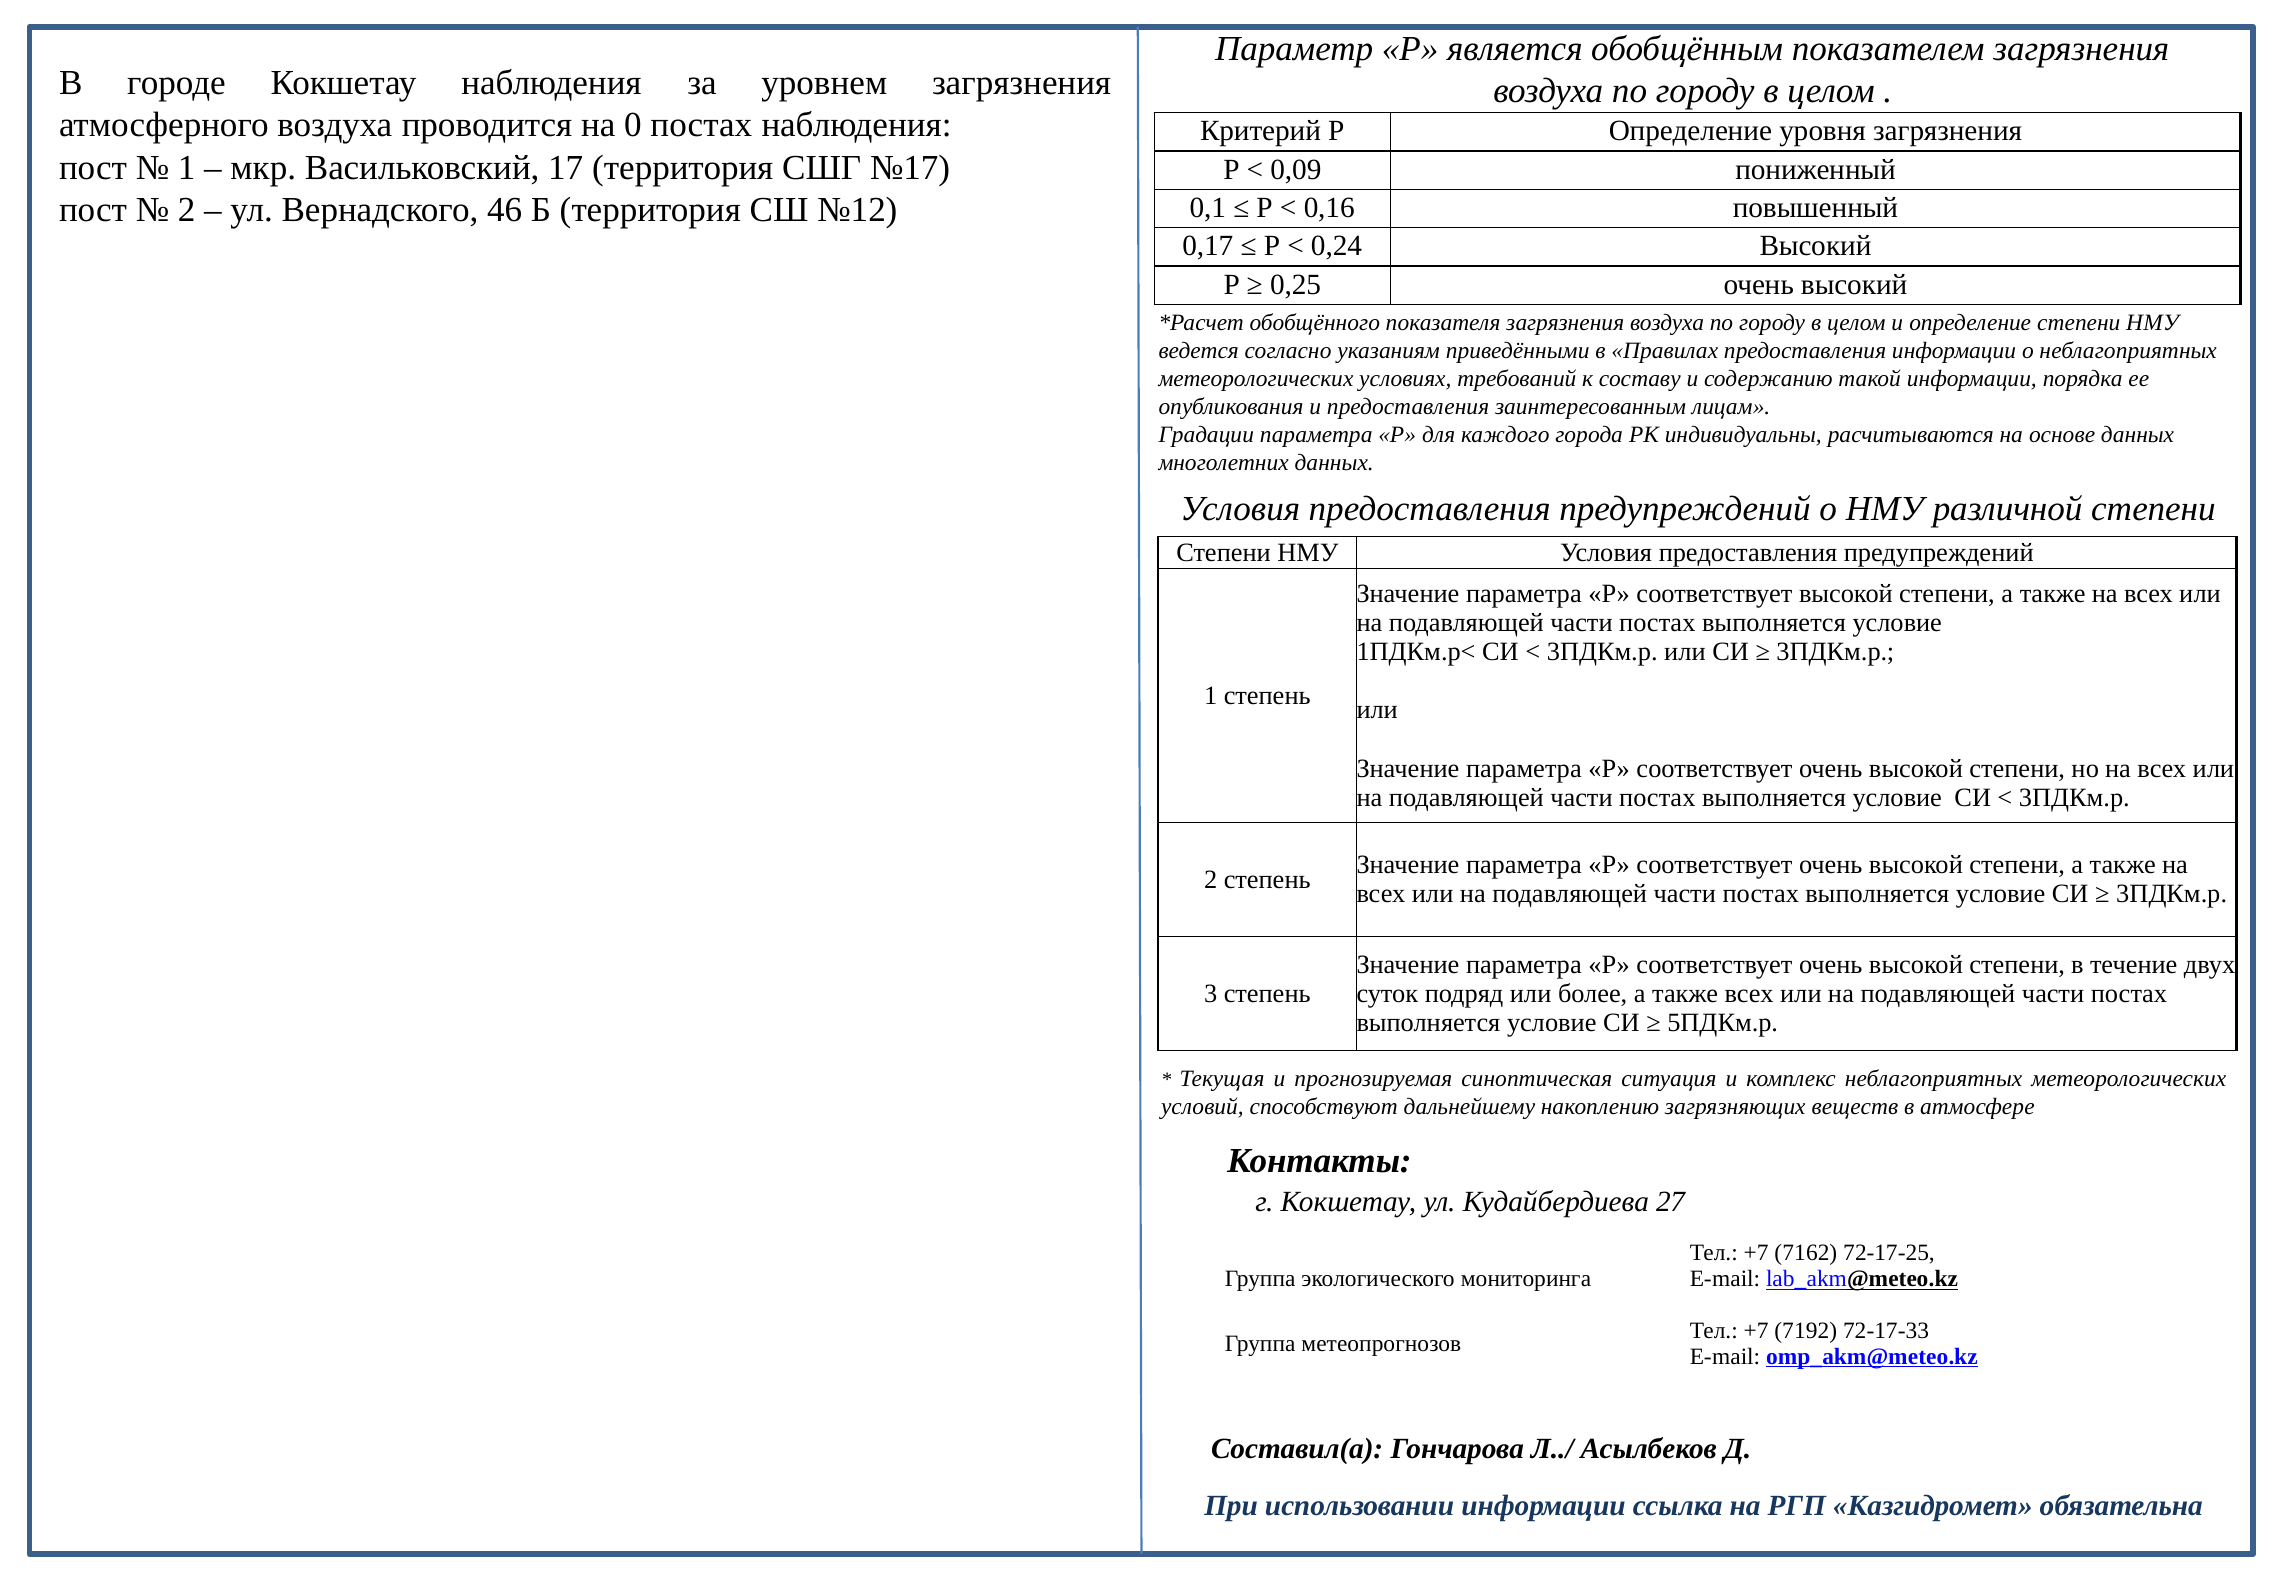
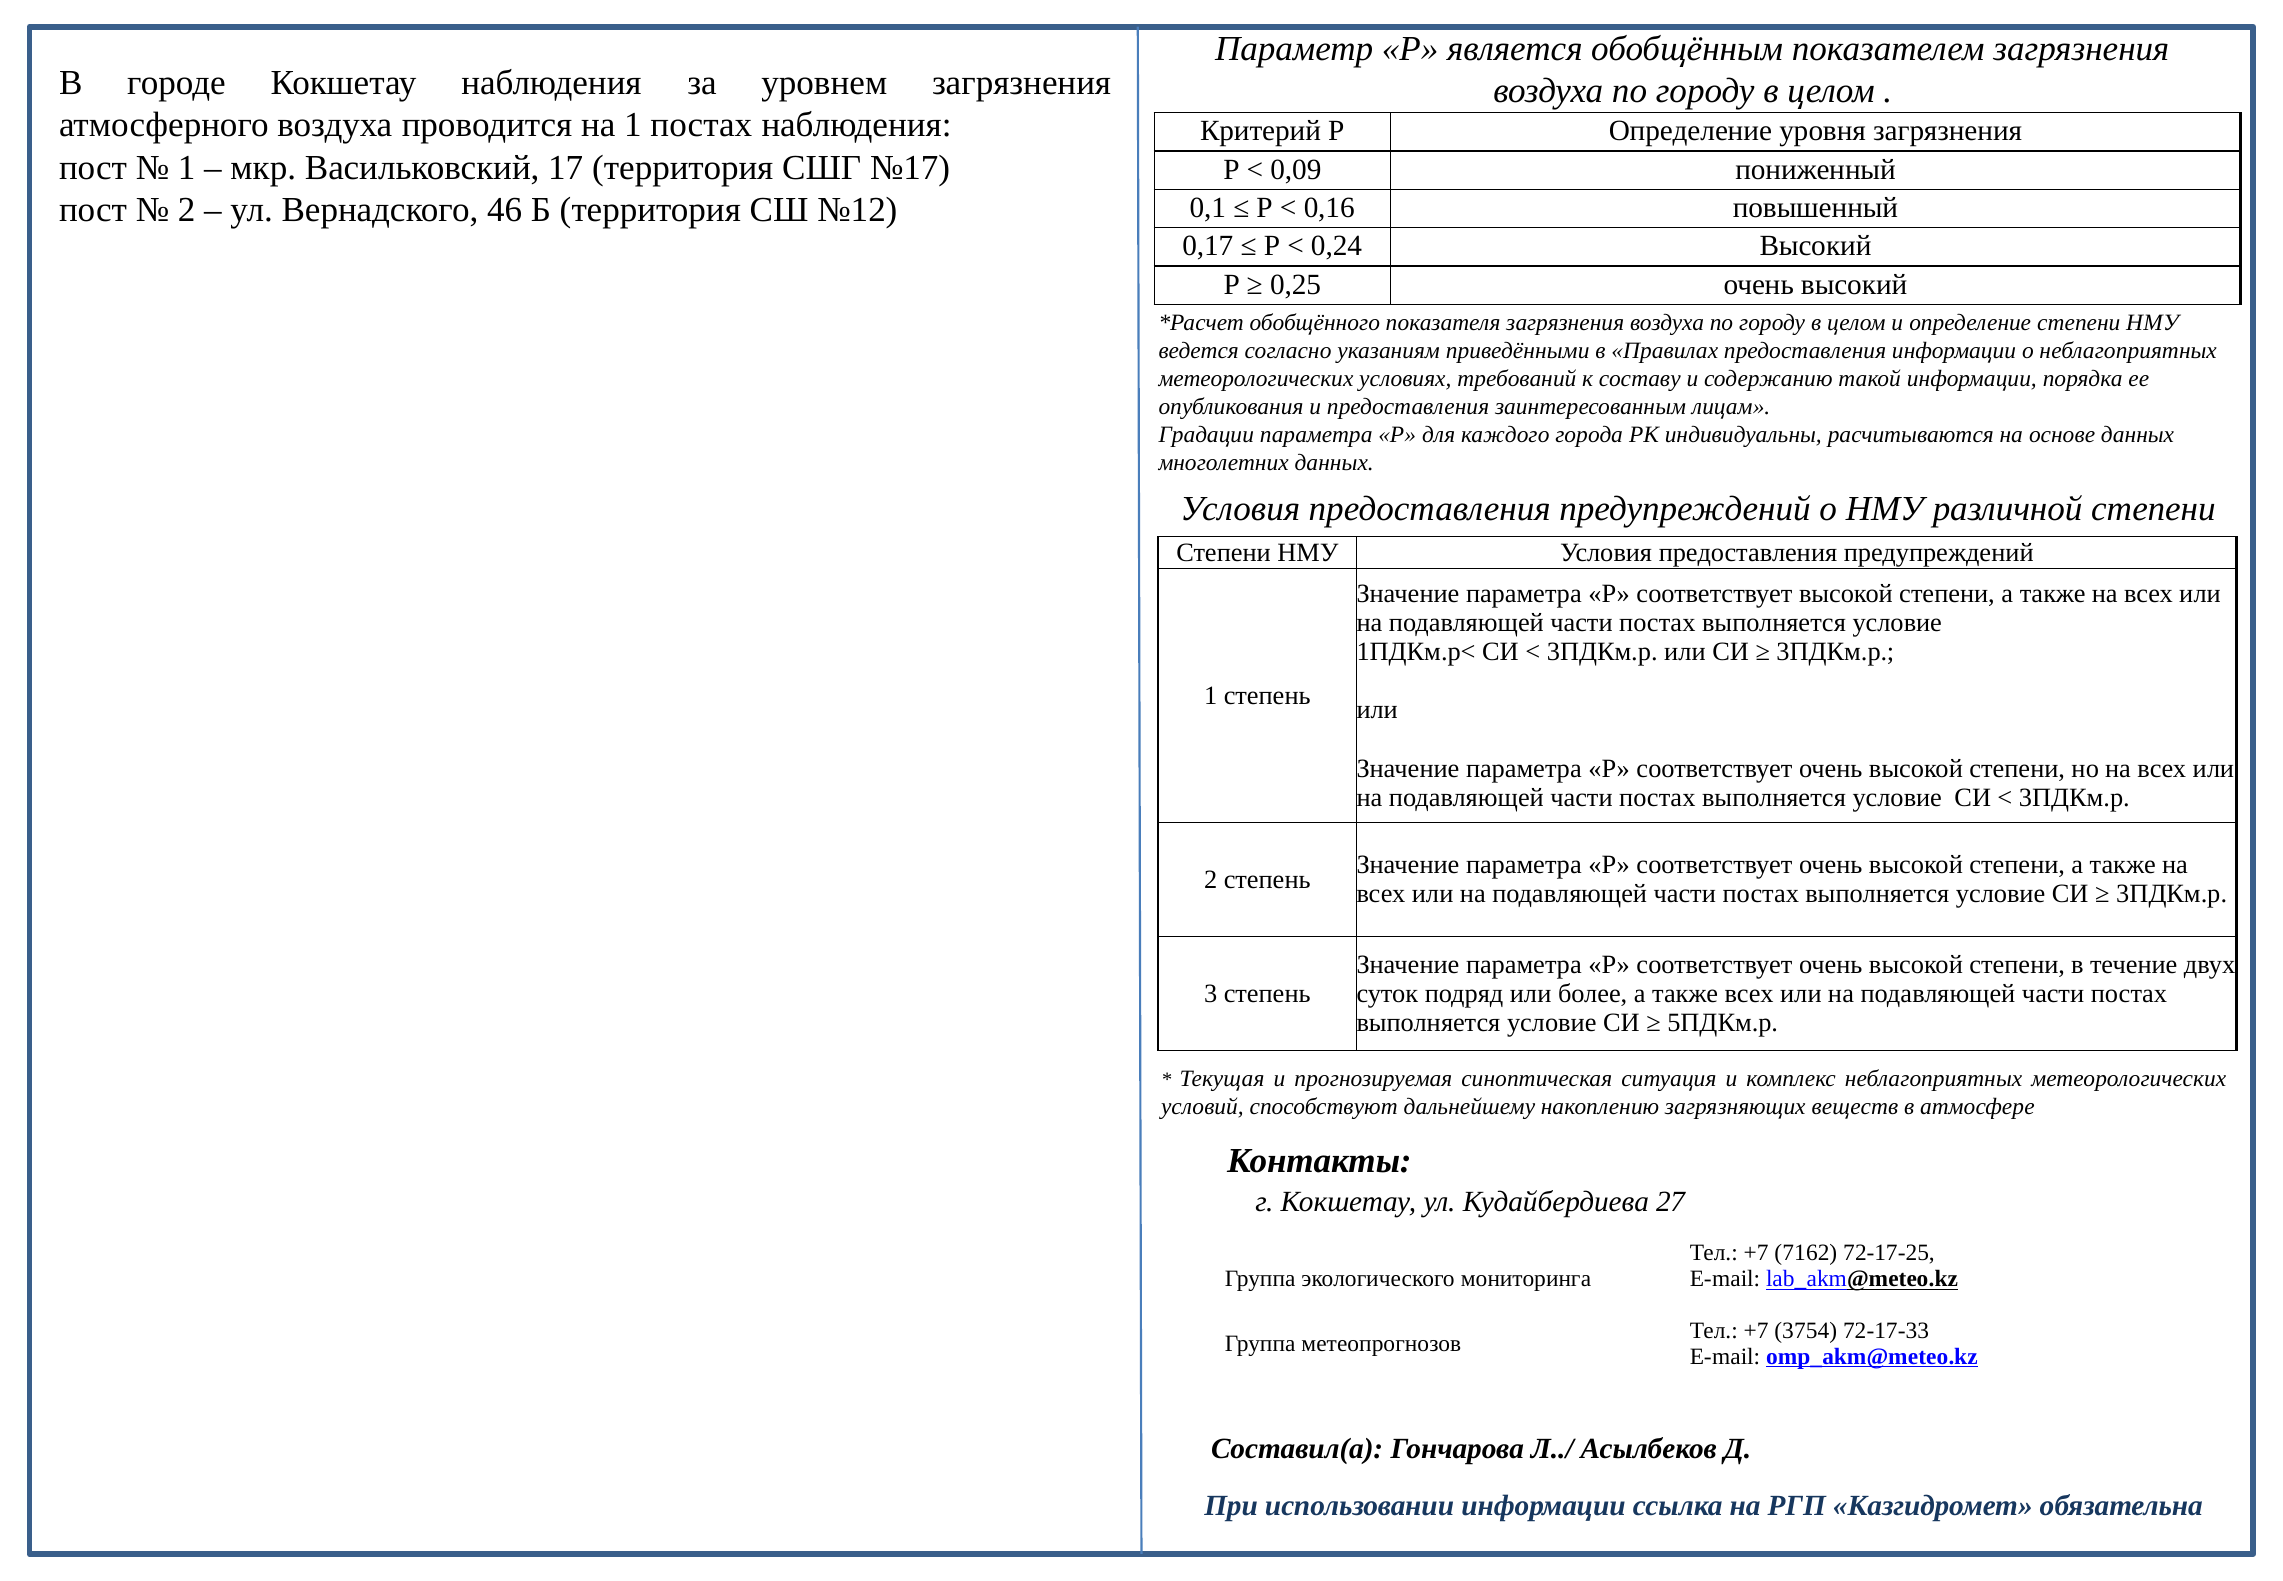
на 0: 0 -> 1 (633, 125)
7192: 7192 -> 3754 (1806, 1330)
